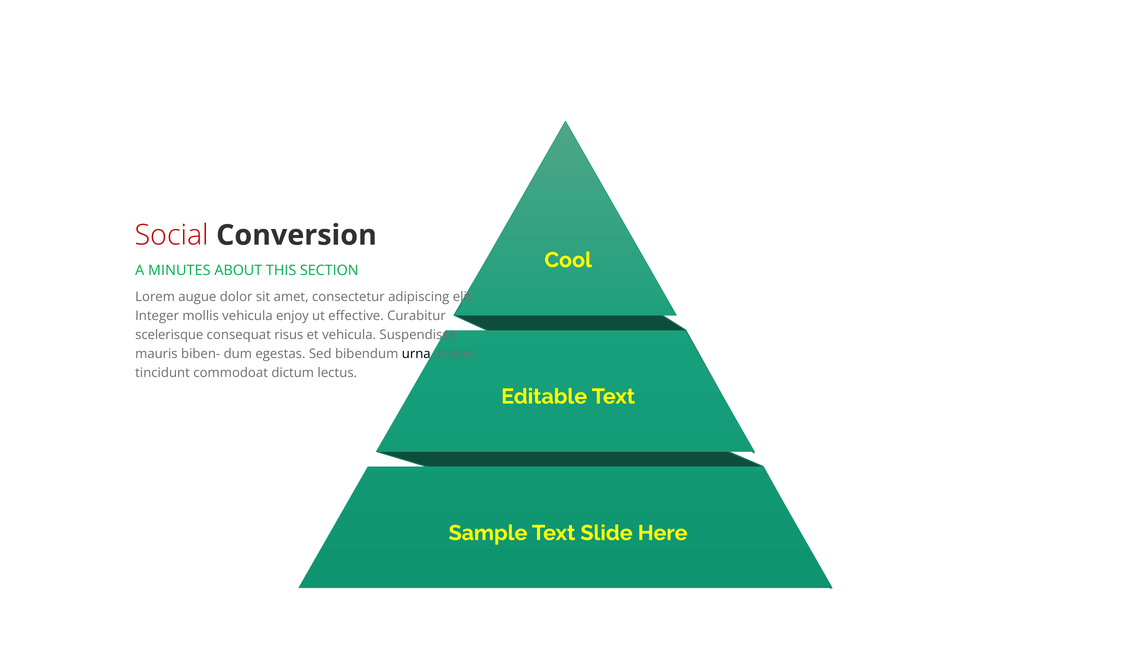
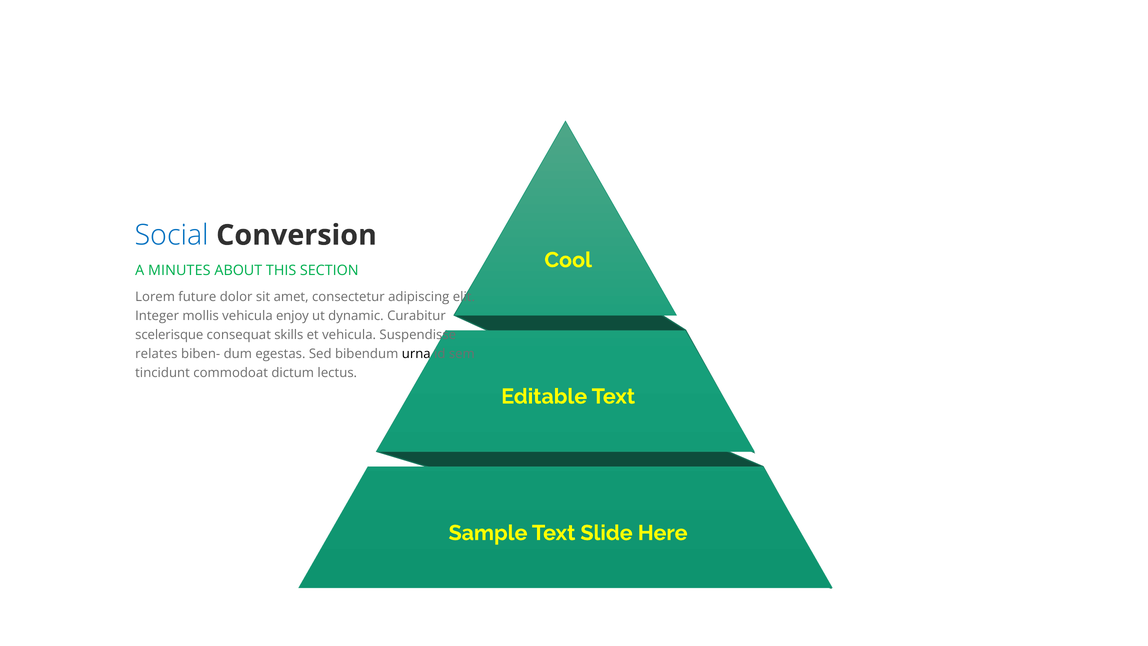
Social colour: red -> blue (172, 235)
augue: augue -> future (197, 297)
effective: effective -> dynamic (356, 316)
risus: risus -> skills (289, 335)
mauris: mauris -> relates (156, 354)
